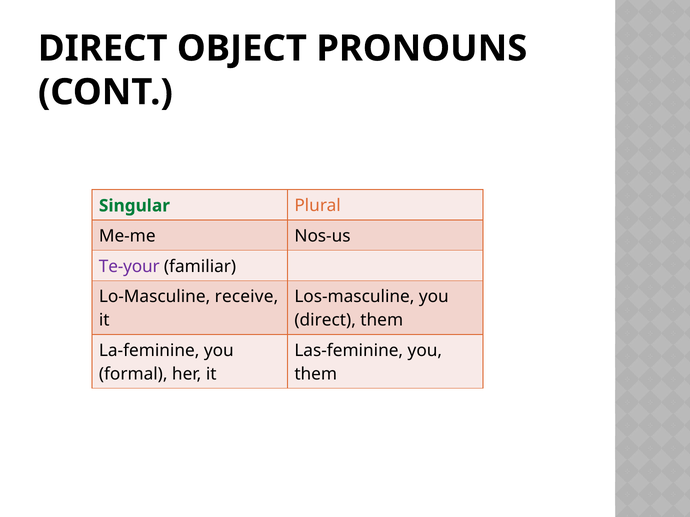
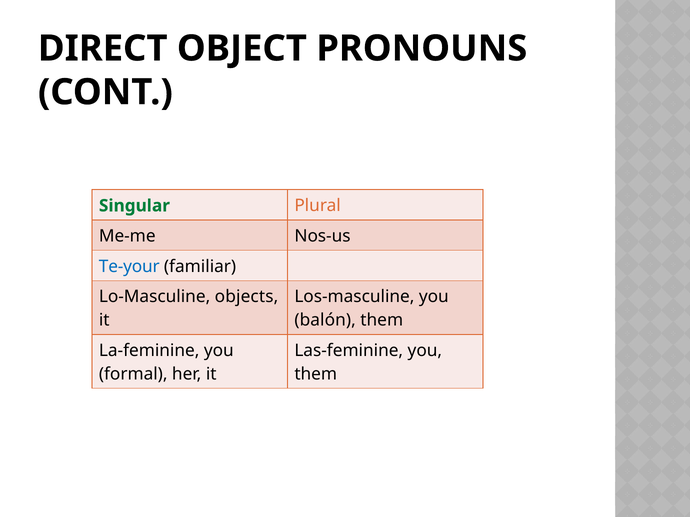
Te-your colour: purple -> blue (129, 267)
receive: receive -> objects (247, 297)
direct: direct -> balón (325, 321)
